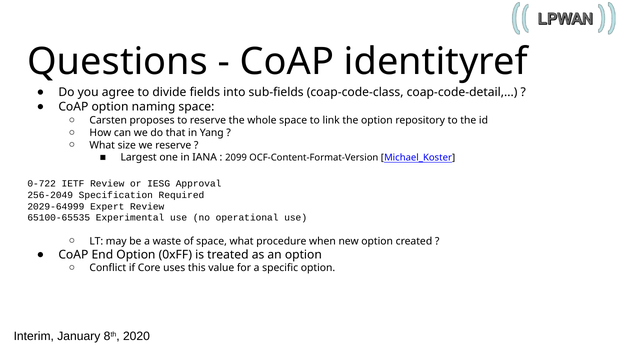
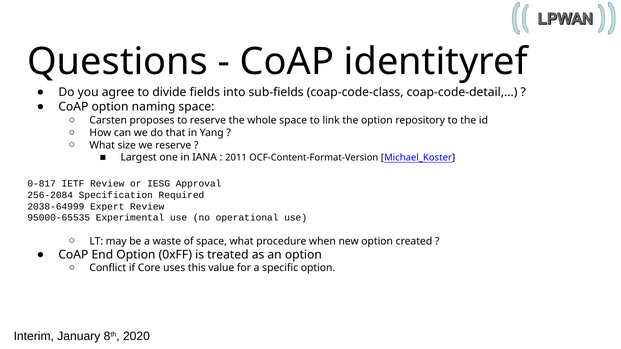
2099: 2099 -> 2011 (236, 158)
0-722: 0-722 -> 0-817 (42, 184)
256-2049: 256-2049 -> 256-2084 (50, 195)
2029-64999: 2029-64999 -> 2038-64999 (56, 207)
65100-65535: 65100-65535 -> 95000-65535 (59, 218)
